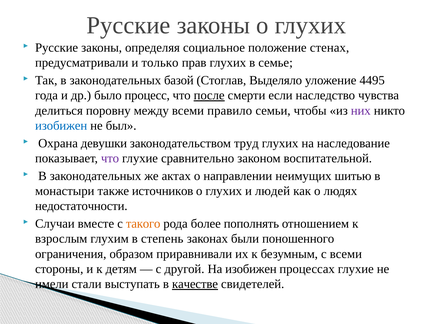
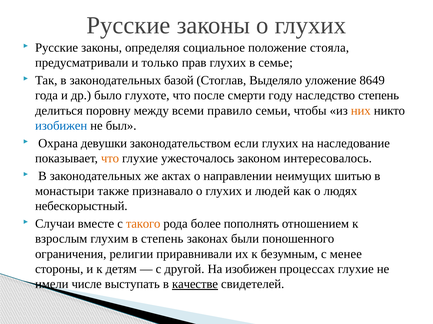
стенах: стенах -> стояла (330, 48)
4495: 4495 -> 8649 (372, 81)
процесс: процесс -> глухоте (147, 96)
после underline: present -> none (209, 96)
если: если -> году (281, 96)
наследство чувства: чувства -> степень (379, 96)
них colour: purple -> orange (361, 111)
труд: труд -> если (246, 144)
что colour: purple -> orange (110, 159)
сравнительно: сравнительно -> ужесточалось (198, 159)
воспитательной: воспитательной -> интересовалось (328, 159)
источников: источников -> признавало (163, 191)
недостаточности: недостаточности -> небескорыстный (81, 207)
образом: образом -> религии (131, 254)
с всеми: всеми -> менее (346, 254)
стали: стали -> числе (87, 285)
